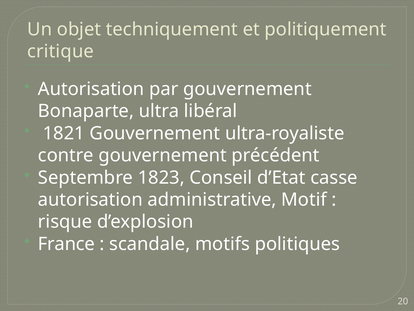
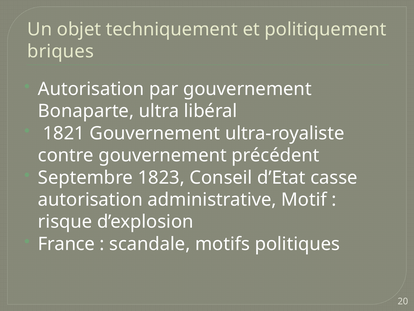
critique: critique -> briques (61, 51)
